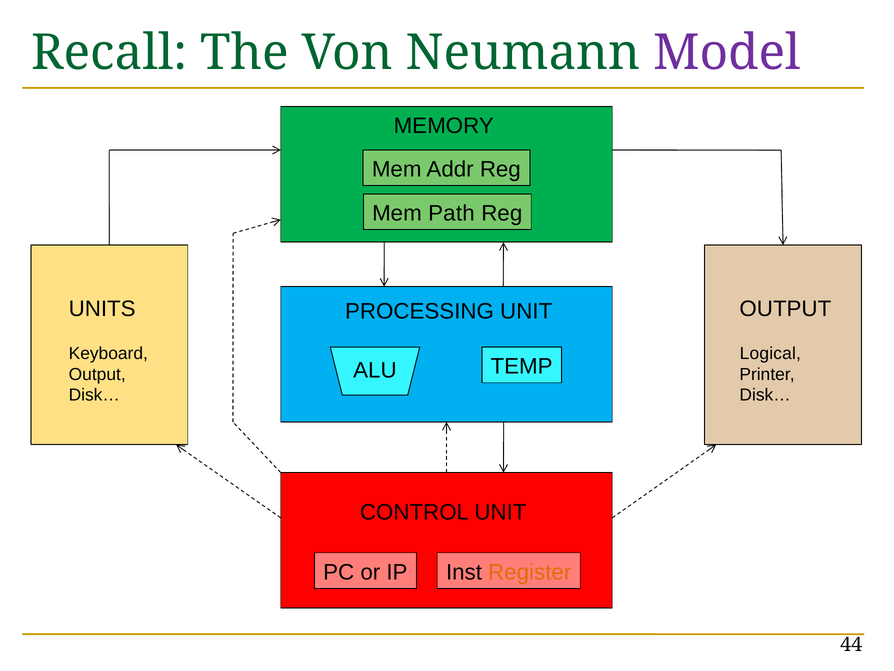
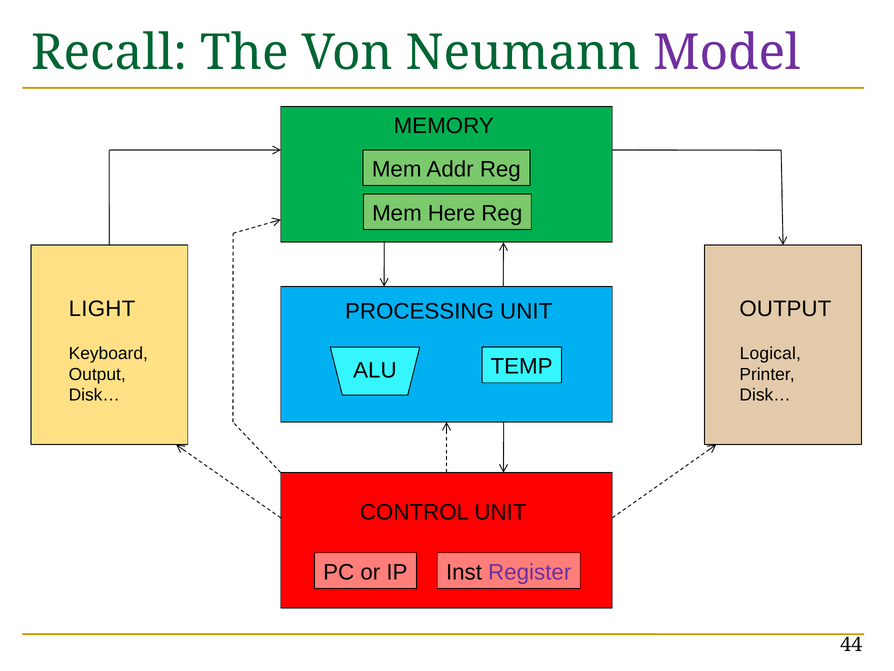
Path: Path -> Here (452, 213)
UNITS: UNITS -> LIGHT (102, 309)
Register colour: orange -> purple (530, 572)
